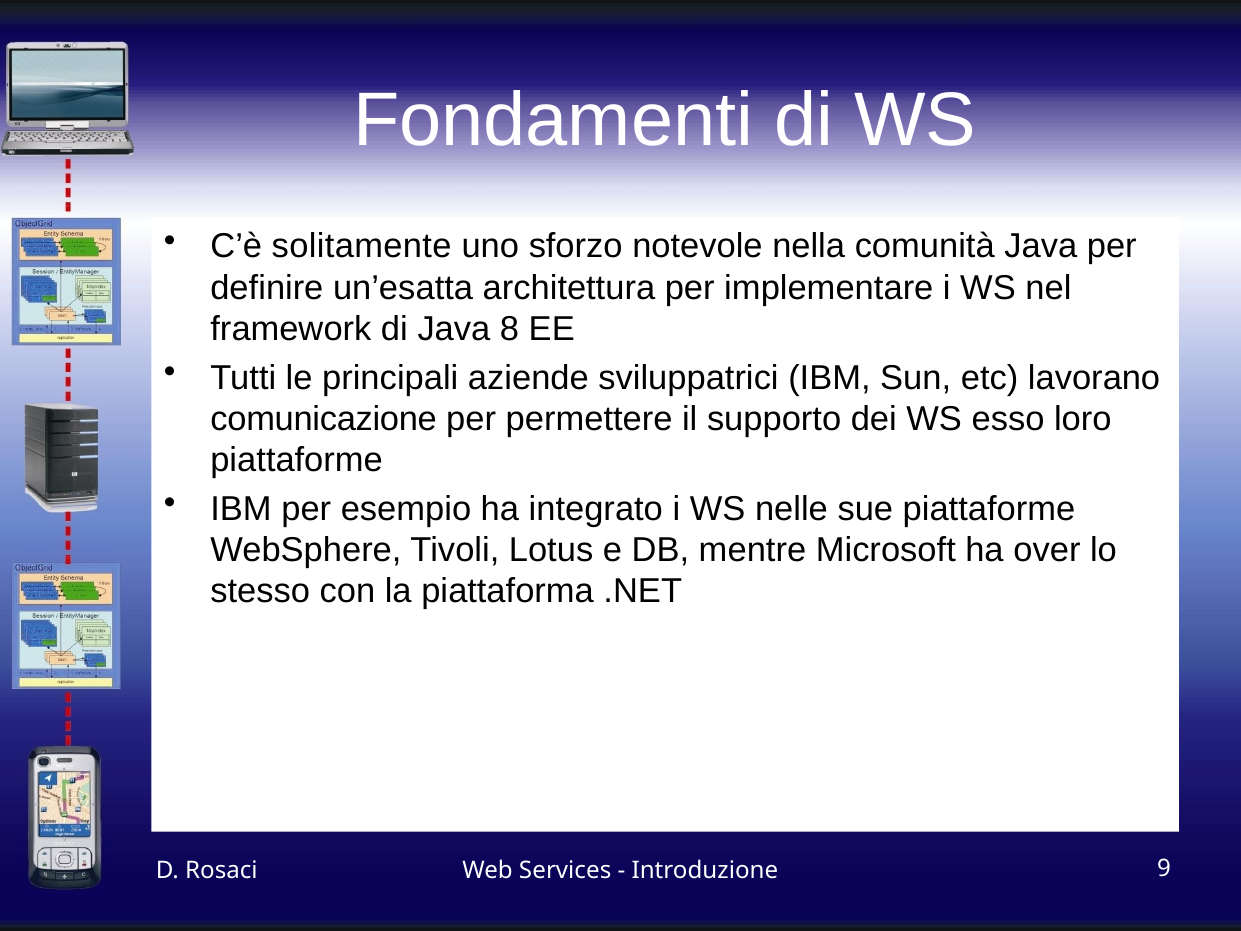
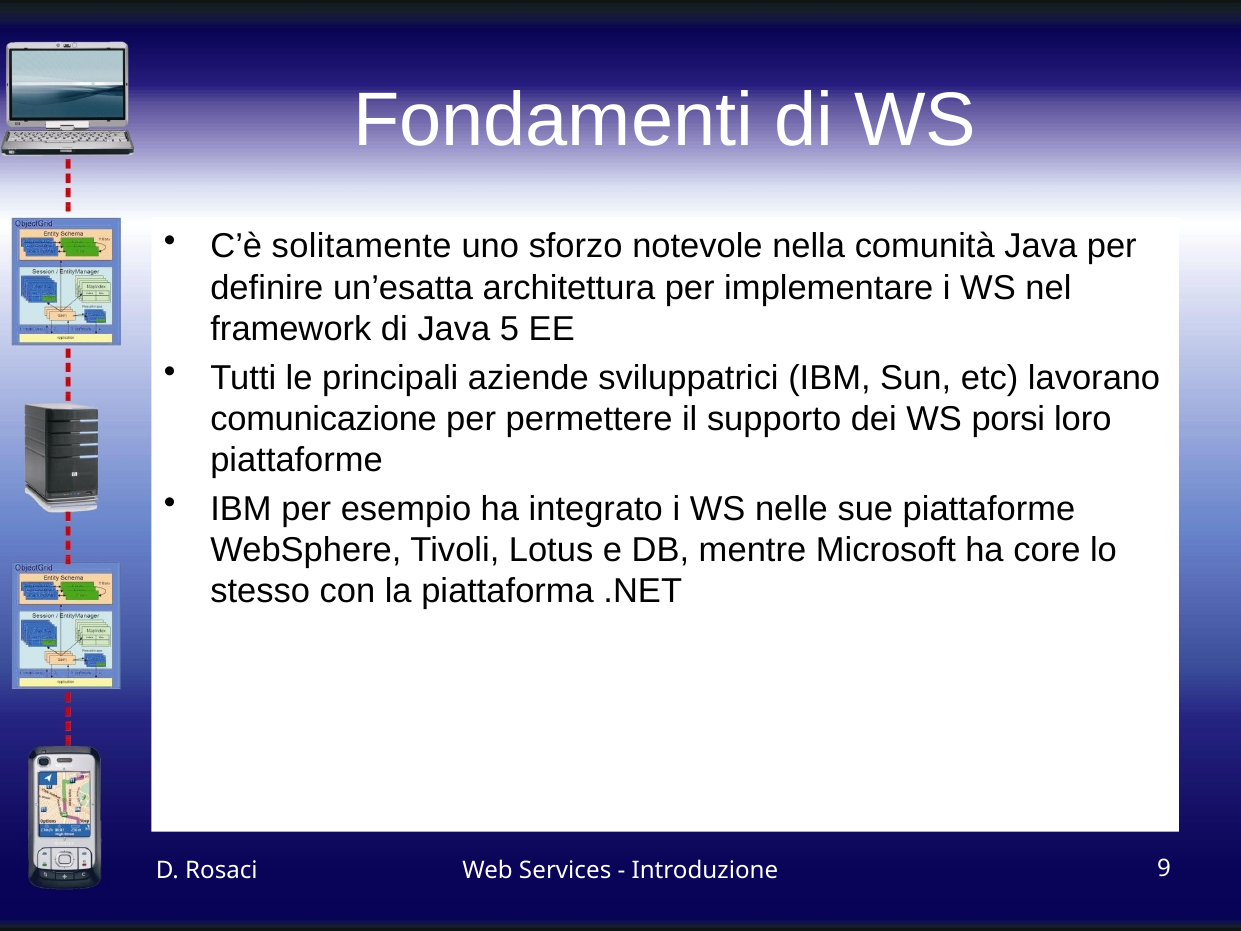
8: 8 -> 5 (510, 329)
esso: esso -> porsi (1008, 419)
over: over -> core (1047, 550)
